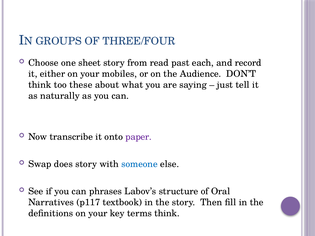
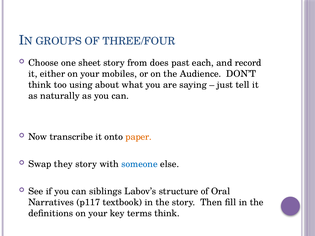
read: read -> does (159, 63)
these: these -> using (81, 85)
paper colour: purple -> orange (139, 137)
does: does -> they (63, 164)
phrases: phrases -> siblings (105, 191)
